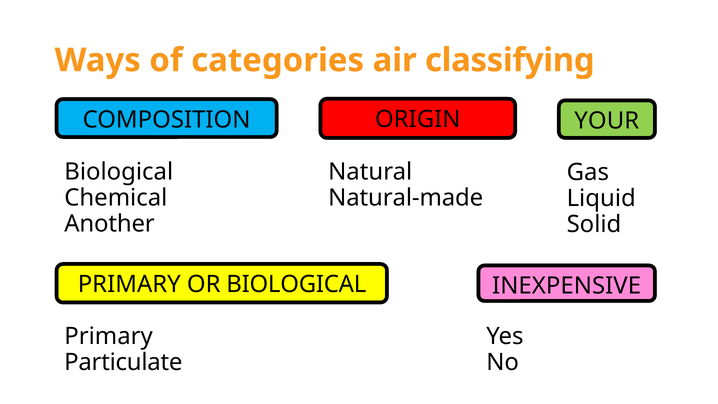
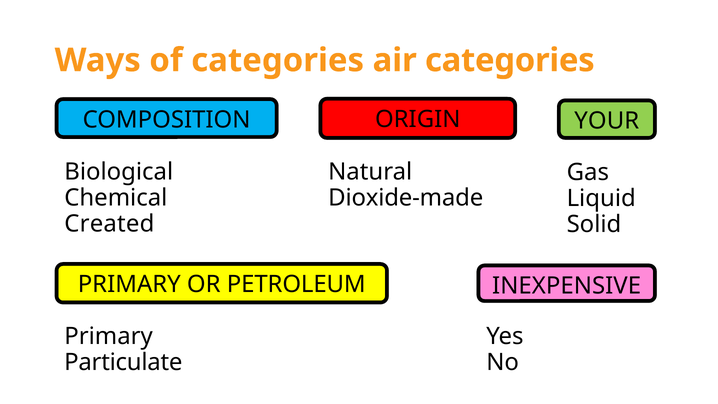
air classifying: classifying -> categories (510, 60)
Natural-made: Natural-made -> Dioxide-made (406, 198)
Another: Another -> Created (109, 224)
OR BIOLOGICAL: BIOLOGICAL -> PETROLEUM (296, 284)
